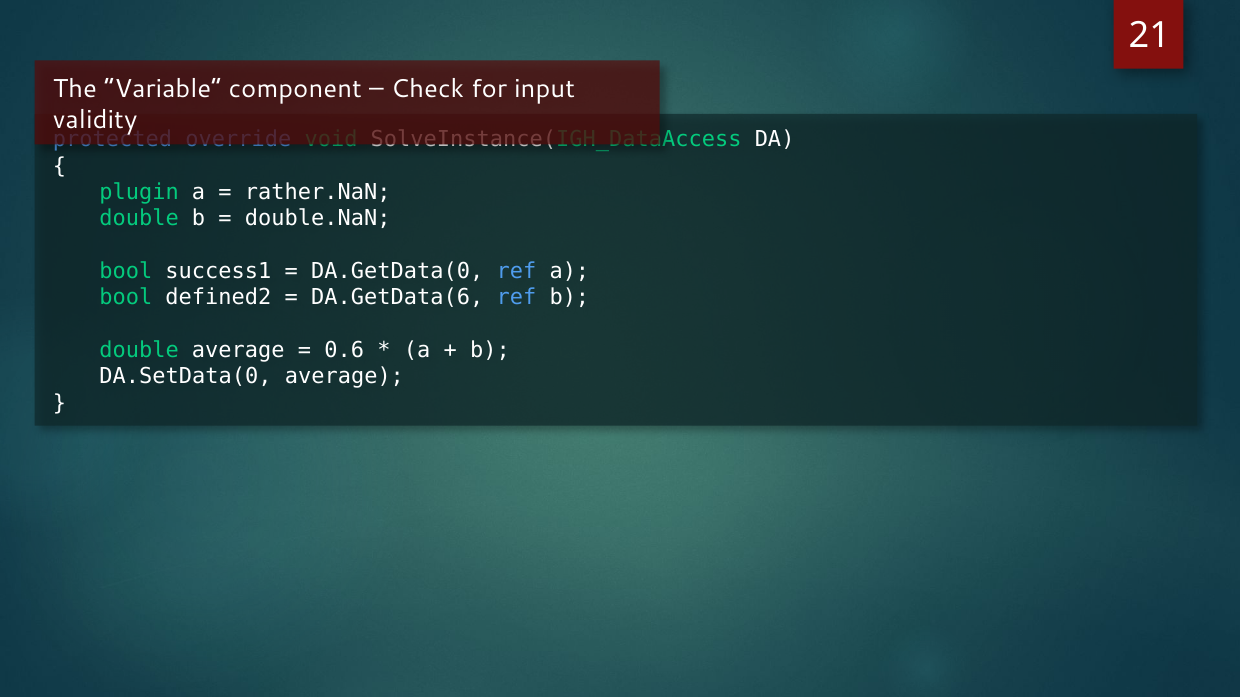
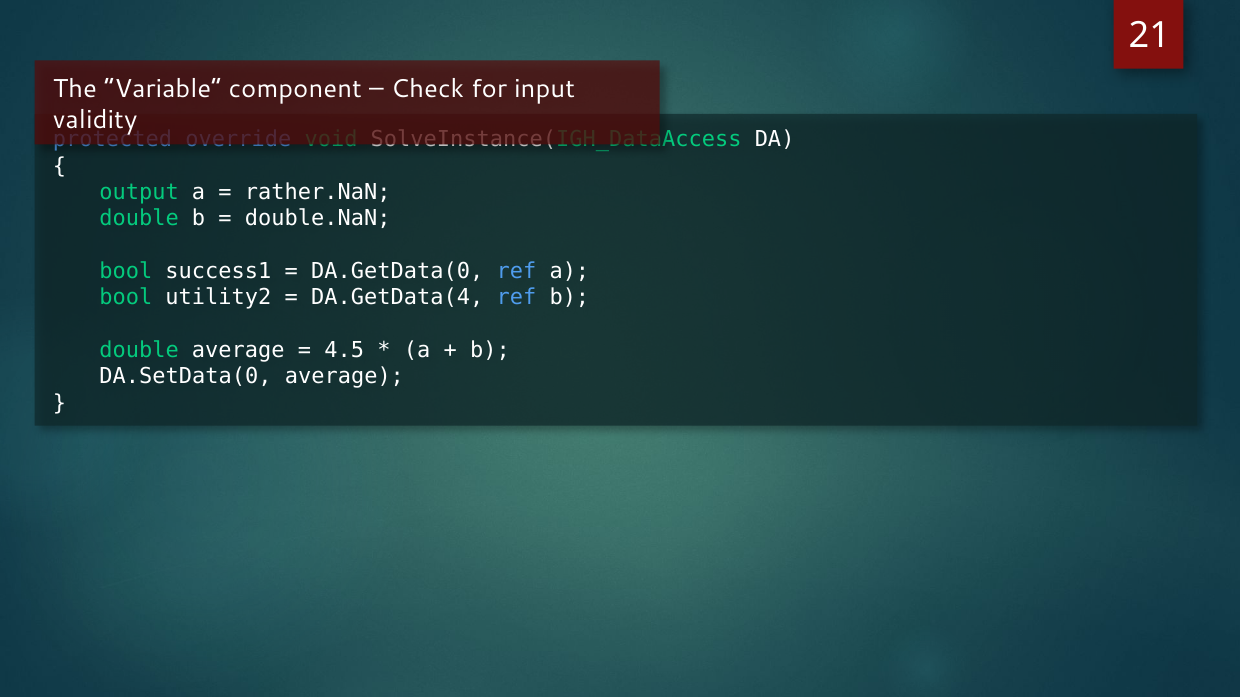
plugin: plugin -> output (139, 192)
defined2: defined2 -> utility2 (218, 298)
DA.GetData(6: DA.GetData(6 -> DA.GetData(4 (397, 298)
0.6: 0.6 -> 4.5 (344, 351)
